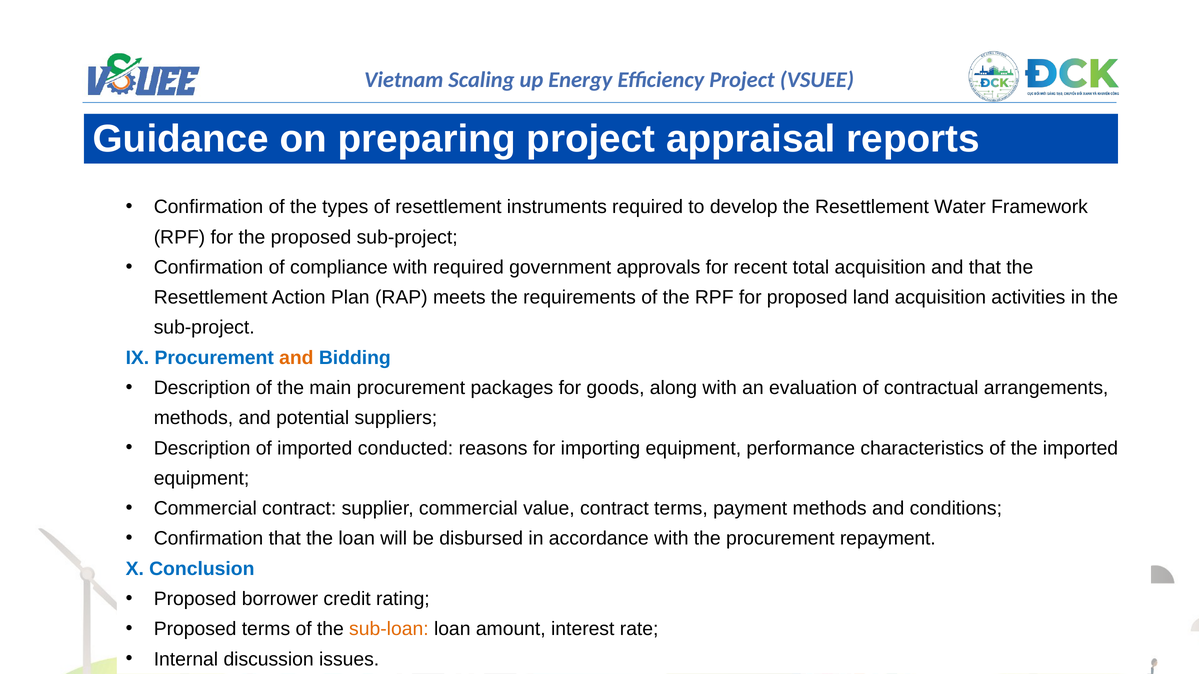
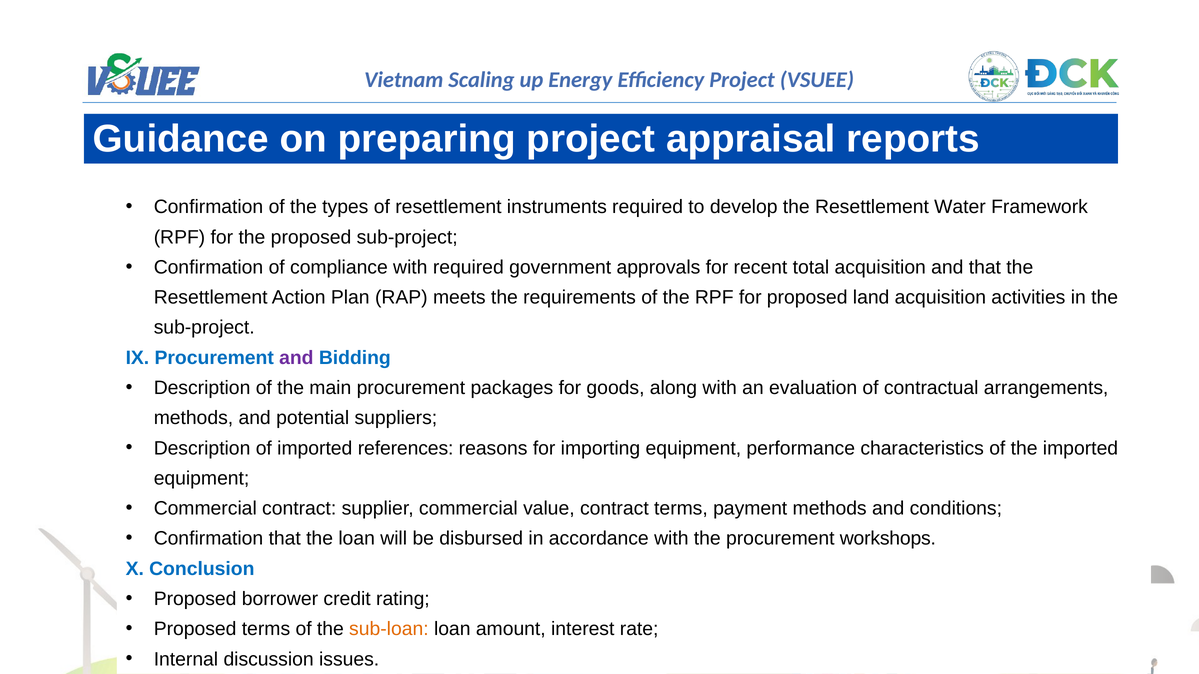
and colour: orange -> purple (296, 358)
conducted: conducted -> references (406, 448)
repayment: repayment -> workshops (888, 539)
